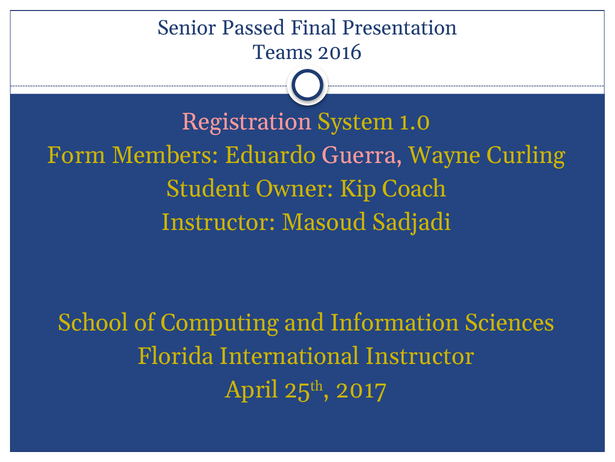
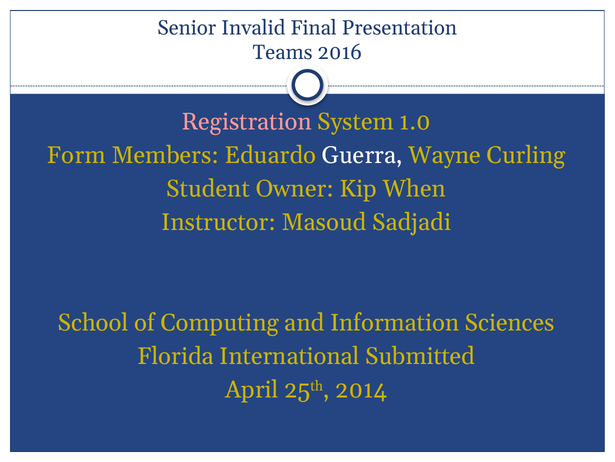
Passed: Passed -> Invalid (253, 28)
Guerra colour: pink -> white (362, 155)
Coach: Coach -> When (414, 189)
International Instructor: Instructor -> Submitted (420, 356)
2017: 2017 -> 2014 (361, 389)
